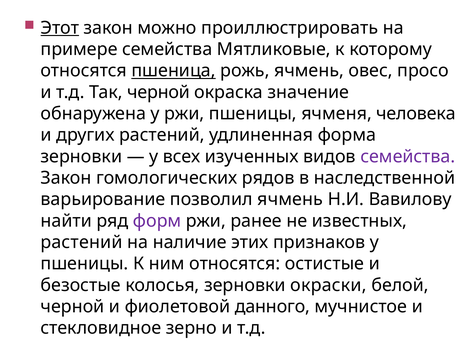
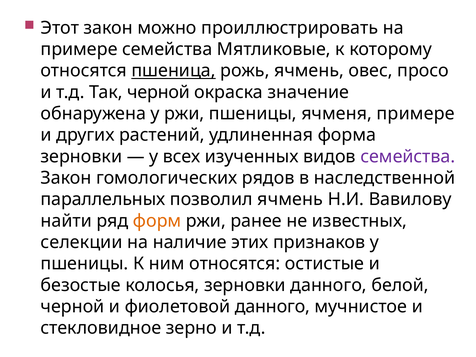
Этот underline: present -> none (60, 28)
ячменя человека: человека -> примере (416, 114)
варьирование: варьирование -> параллельных (103, 199)
форм colour: purple -> orange (157, 221)
растений: растений -> селекции (82, 242)
зерновки окраски: окраски -> данного (329, 285)
